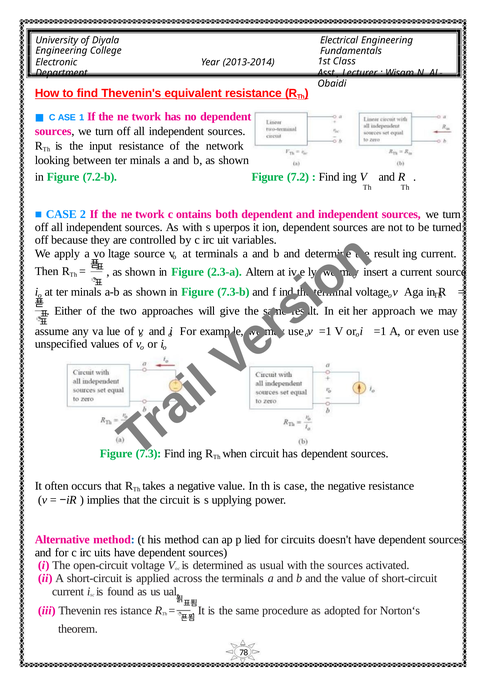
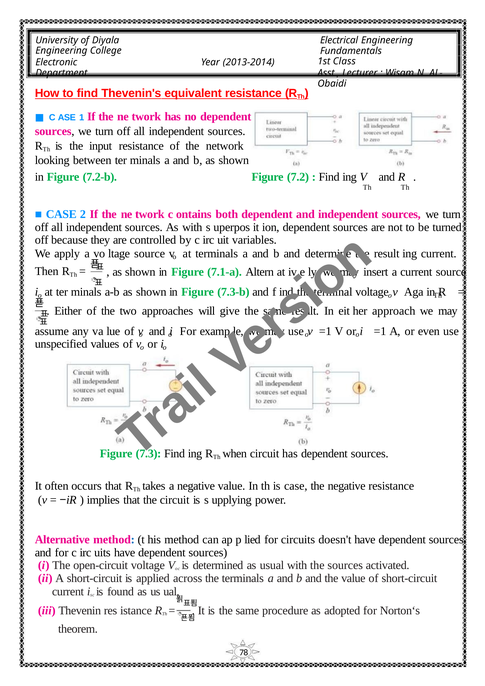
2.3-a: 2.3-a -> 7.1-a (225, 272)
